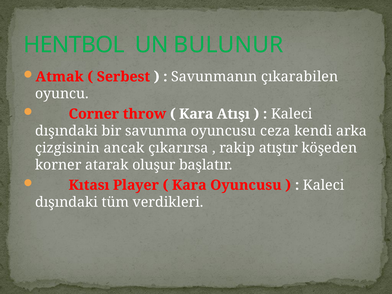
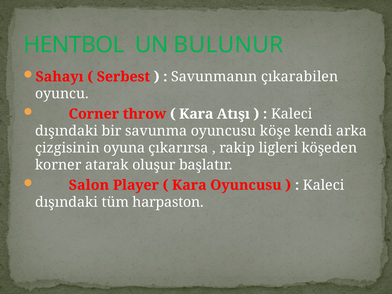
Atmak: Atmak -> Sahayı (60, 77)
ceza: ceza -> köşe (275, 131)
ancak: ancak -> oyuna (124, 148)
atıştır: atıştır -> ligleri (278, 148)
Kıtası: Kıtası -> Salon (89, 185)
verdikleri: verdikleri -> harpaston (168, 202)
